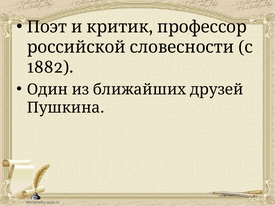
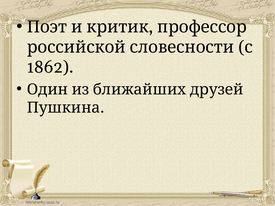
1882: 1882 -> 1862 (50, 67)
